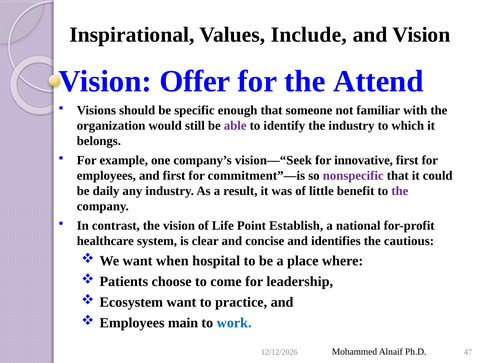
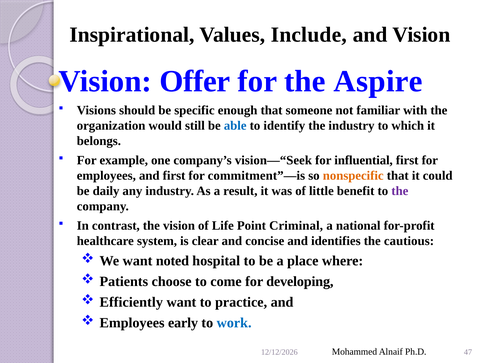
Attend: Attend -> Aspire (378, 81)
able colour: purple -> blue (235, 126)
innovative: innovative -> influential (364, 160)
nonspecific colour: purple -> orange (353, 176)
Establish: Establish -> Criminal (296, 226)
when: when -> noted (172, 261)
leadership: leadership -> developing (300, 281)
Ecosystem: Ecosystem -> Efficiently (131, 302)
main: main -> early (183, 323)
